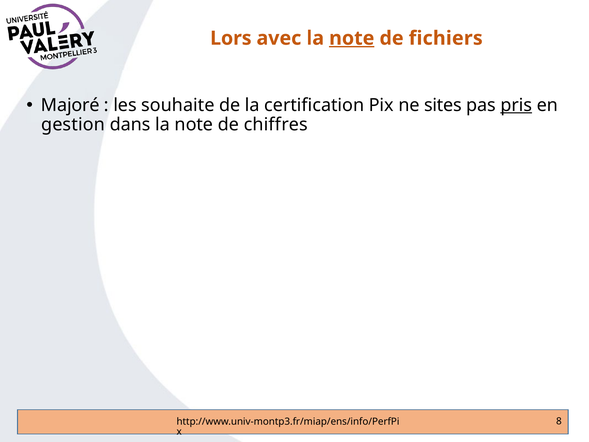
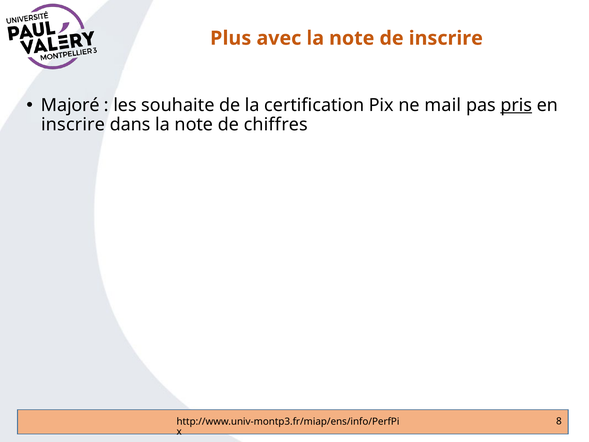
Lors: Lors -> Plus (231, 38)
note underline: present -> none (352, 38)
de fichiers: fichiers -> inscrire (446, 38)
sites: sites -> mail (443, 105)
gestion: gestion -> inscrire (73, 125)
